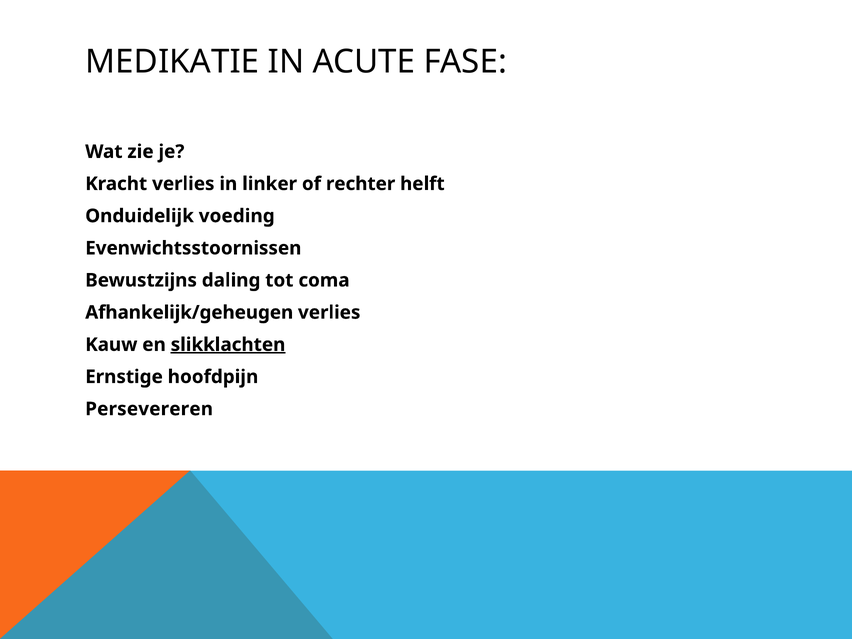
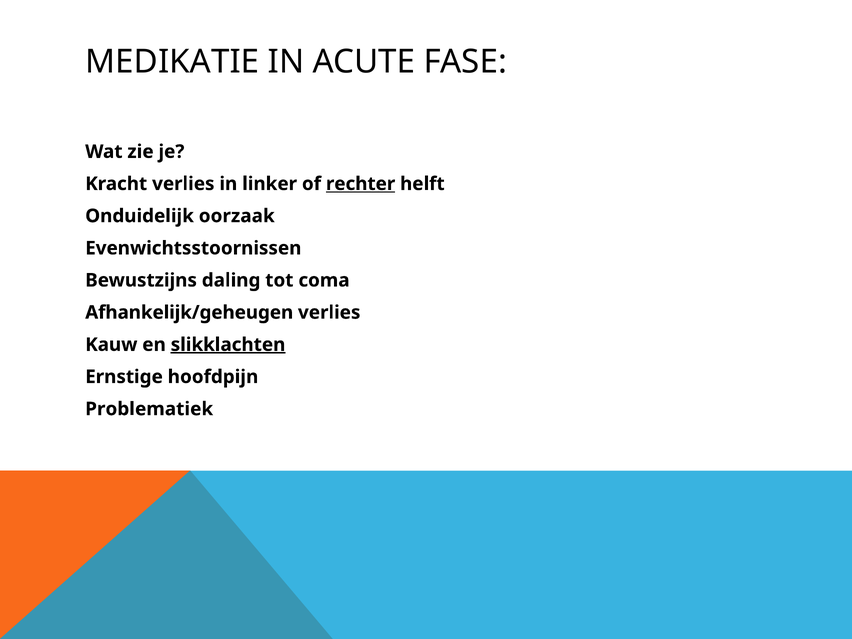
rechter underline: none -> present (361, 184)
voeding: voeding -> oorzaak (237, 216)
Persevereren: Persevereren -> Problematiek (149, 409)
